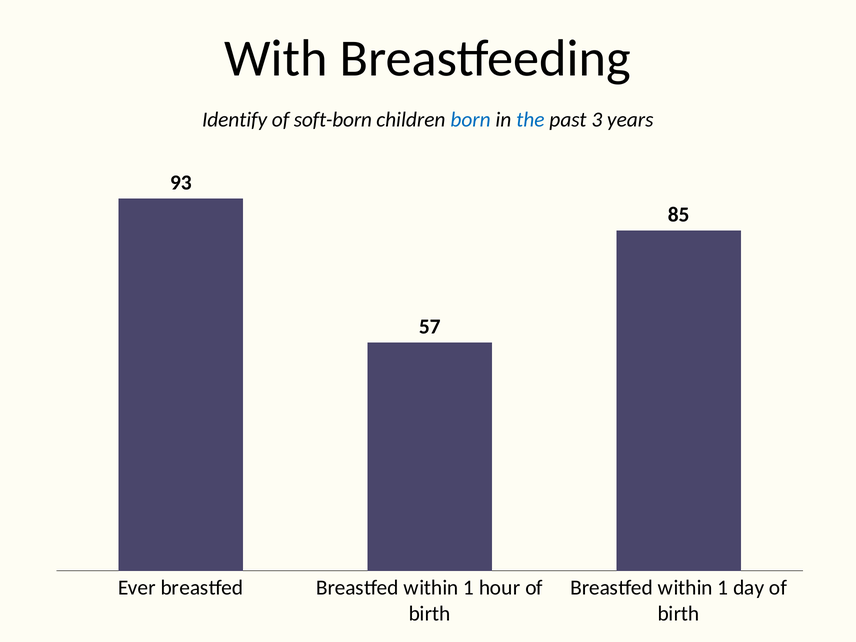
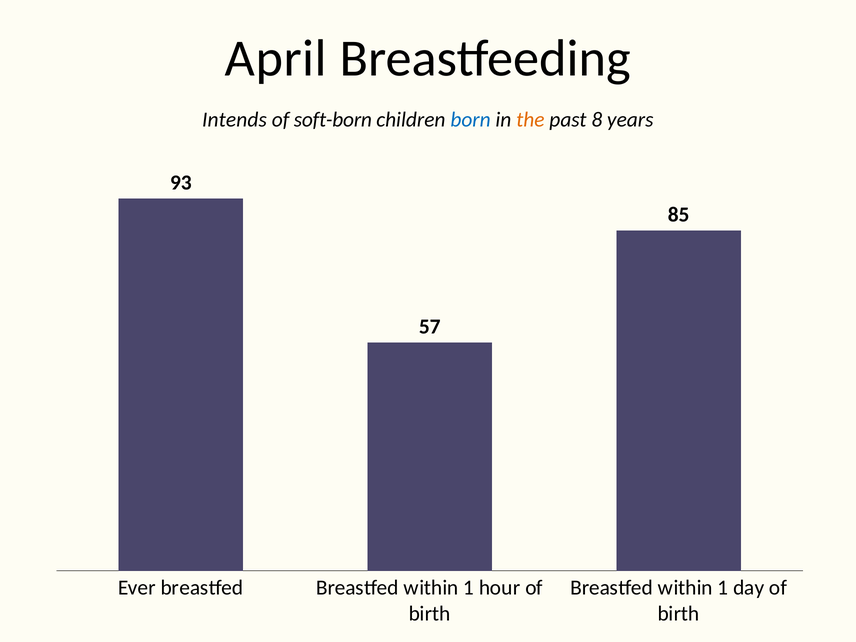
With: With -> April (276, 58)
Identify: Identify -> Intends (234, 120)
the colour: blue -> orange (530, 120)
3: 3 -> 8 (597, 120)
